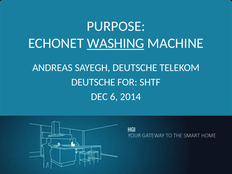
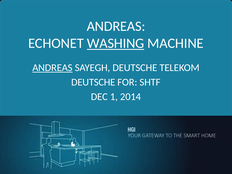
PURPOSE: PURPOSE -> ANDREAS (116, 26)
ANDREAS underline: none -> present (52, 68)
DEC 6: 6 -> 1 (114, 97)
